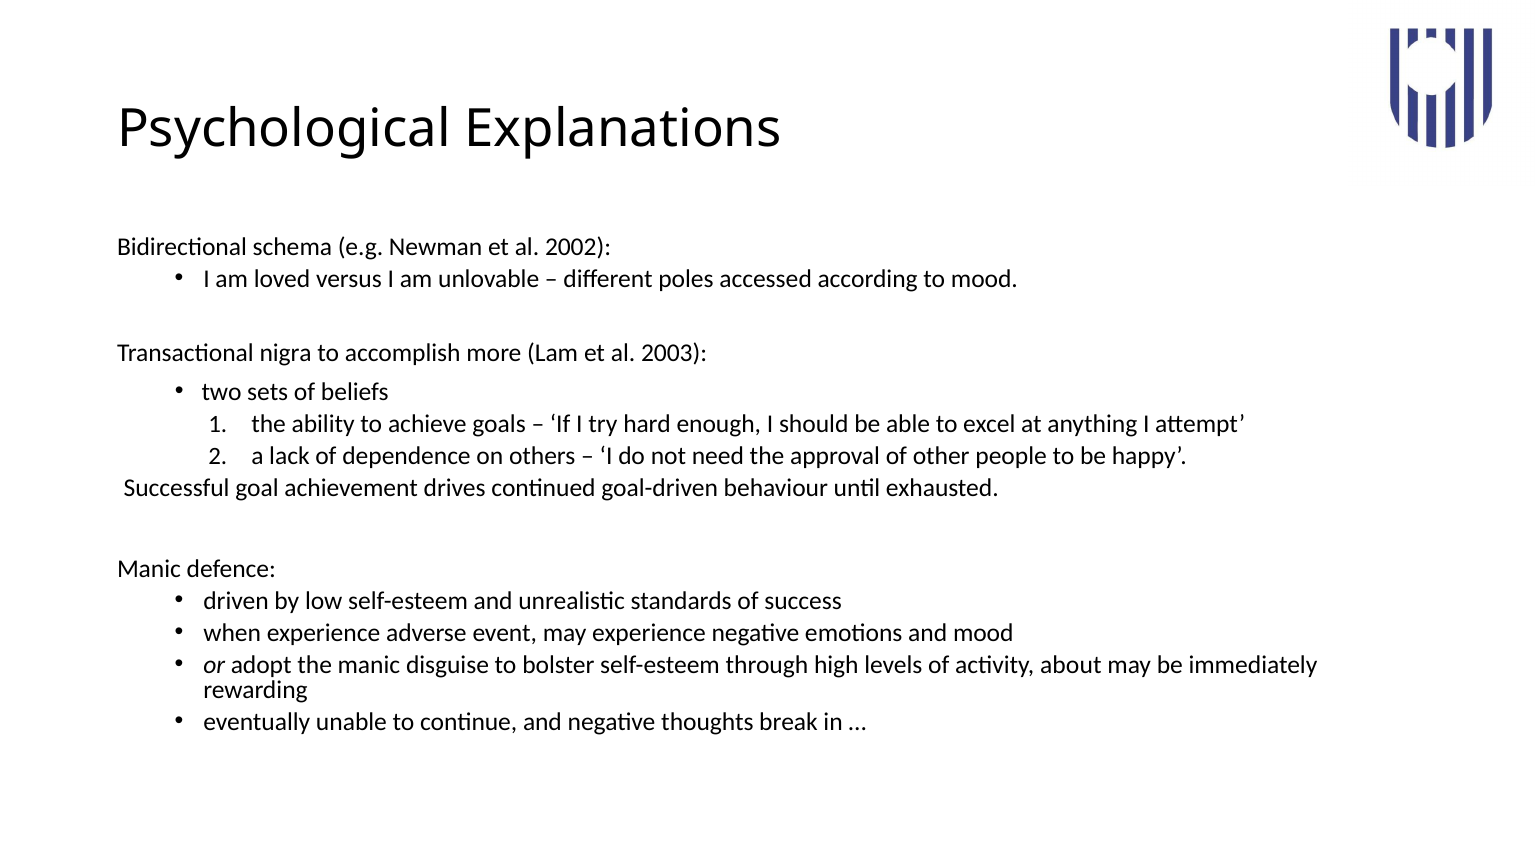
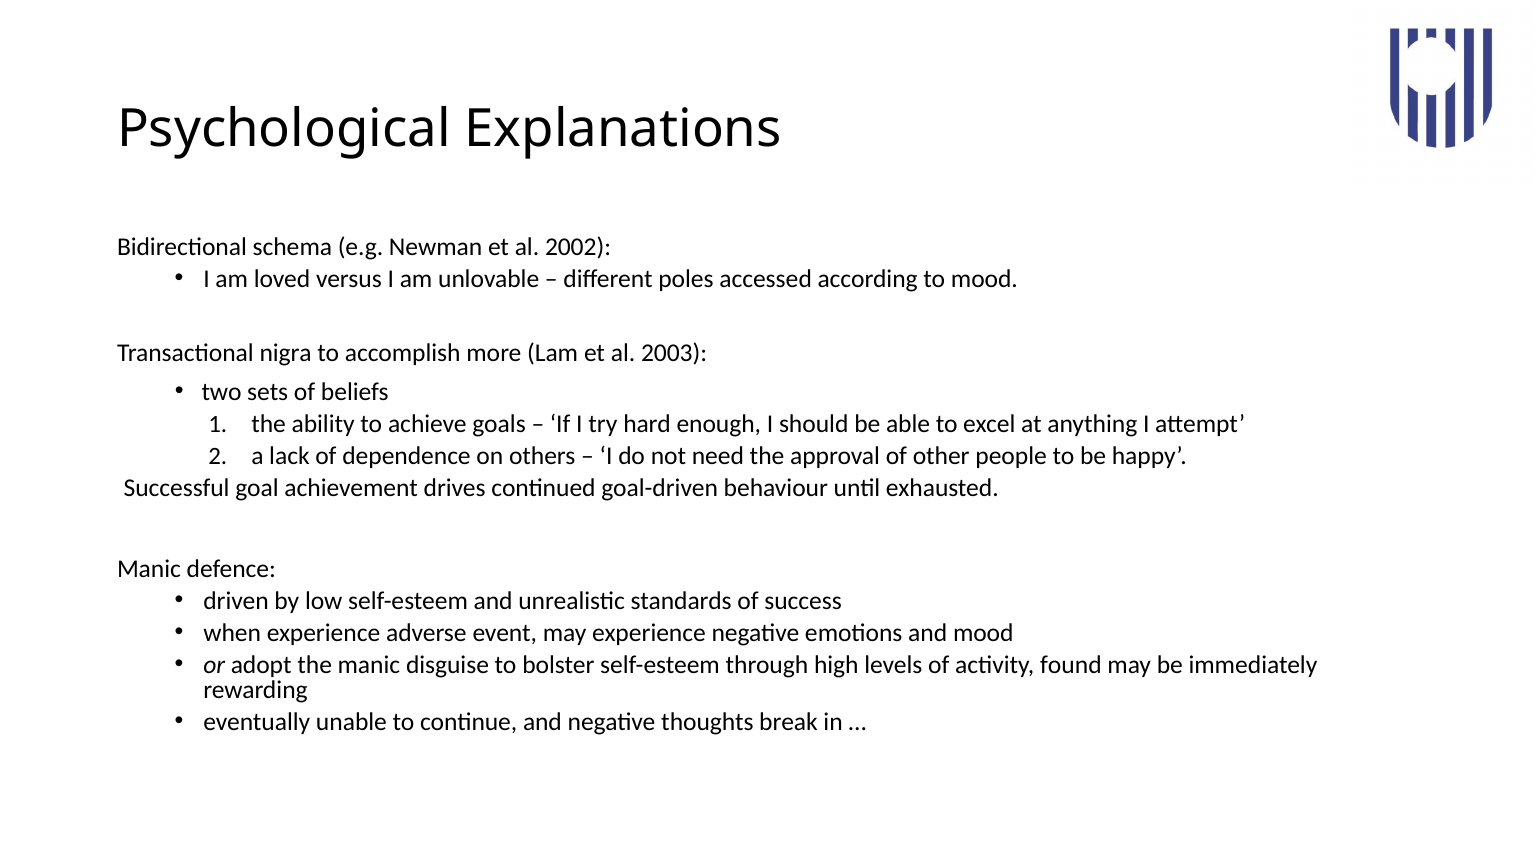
about: about -> found (1071, 665)
